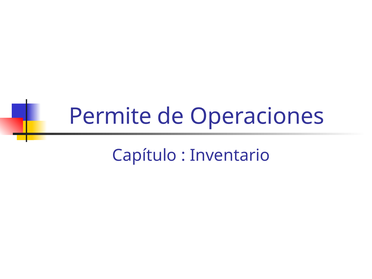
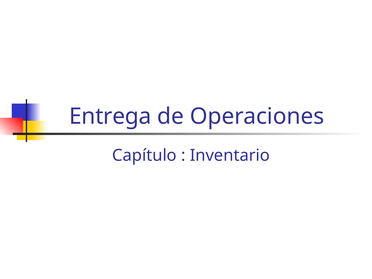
Permite: Permite -> Entrega (110, 116)
